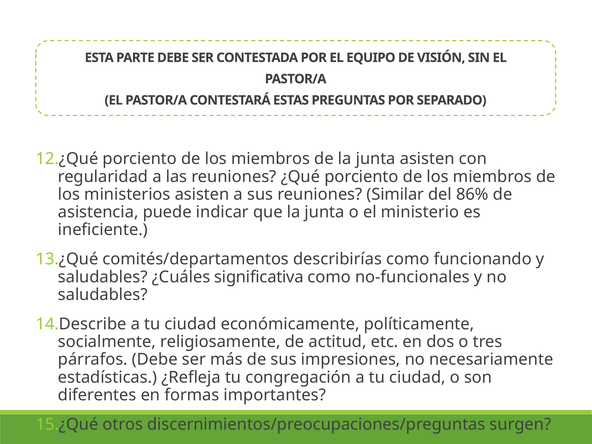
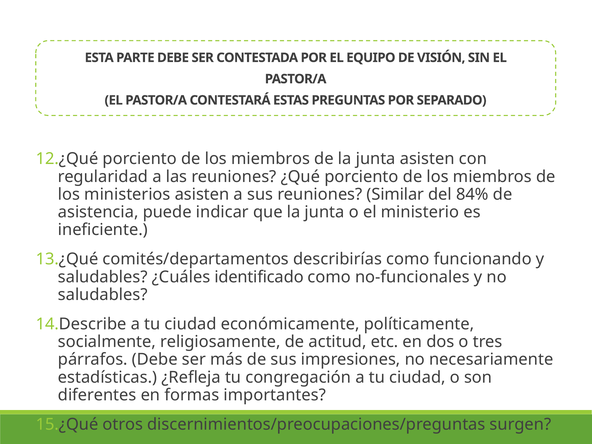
86%: 86% -> 84% (472, 194)
significativa: significativa -> identificado (259, 277)
